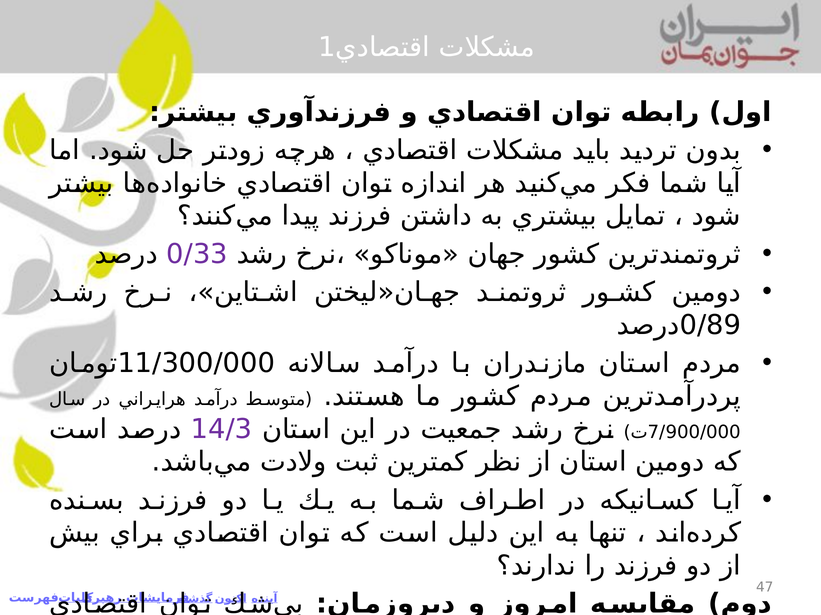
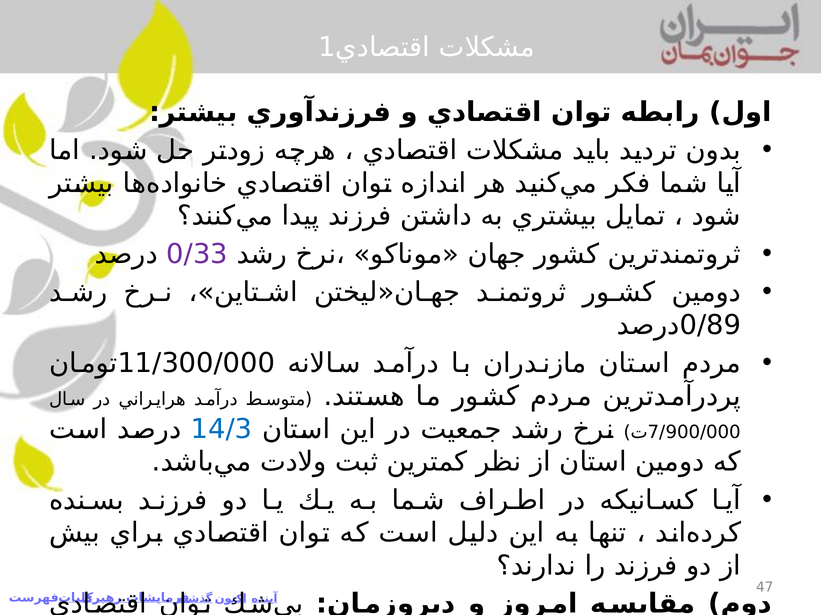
14/3 colour: purple -> blue (222, 430)
